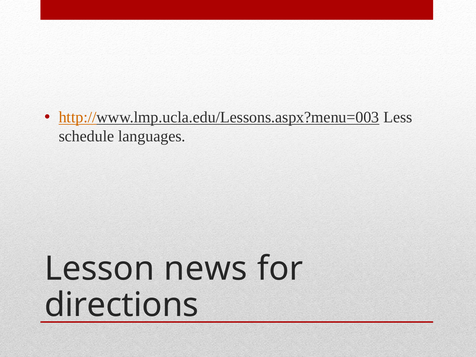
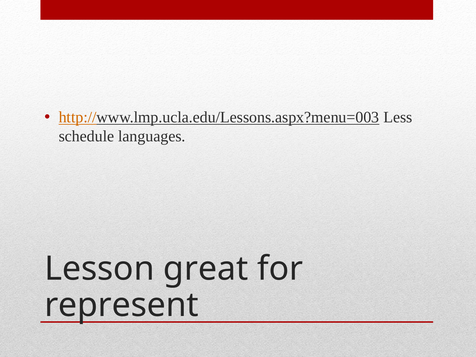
news: news -> great (206, 269)
directions: directions -> represent (122, 305)
